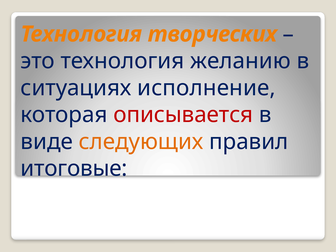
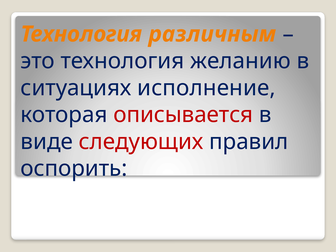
творческих: творческих -> различным (212, 34)
следующих colour: orange -> red (141, 142)
итоговые: итоговые -> оспорить (74, 169)
